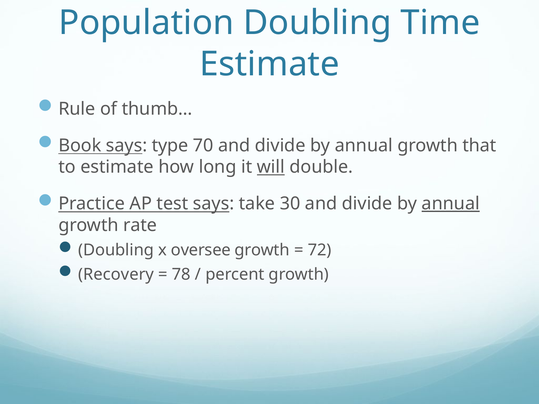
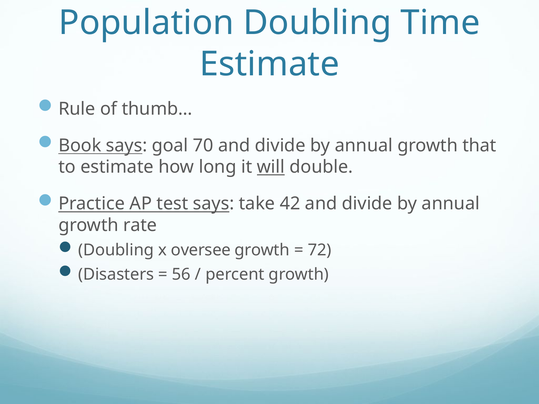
type: type -> goal (170, 146)
30: 30 -> 42 (290, 204)
annual underline: present -> none (451, 204)
Recovery: Recovery -> Disasters (116, 275)
78: 78 -> 56 (181, 275)
